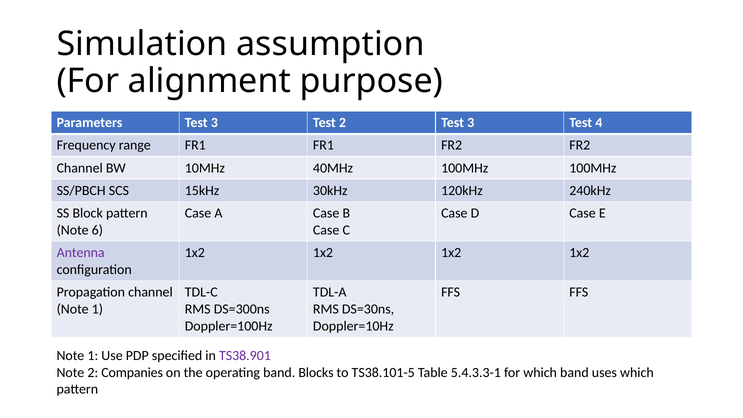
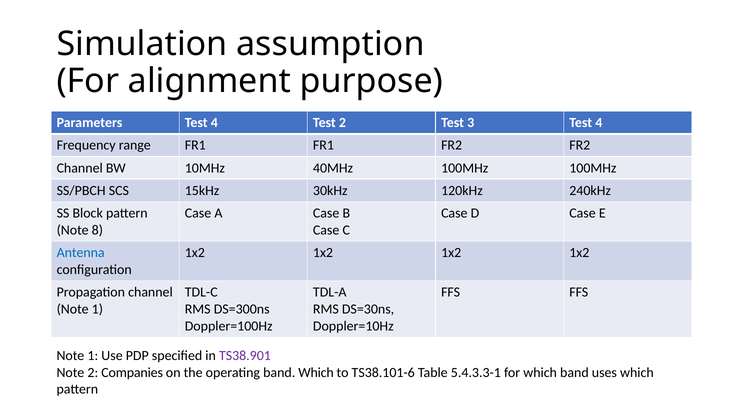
Parameters Test 3: 3 -> 4 (214, 123)
6: 6 -> 8 (97, 230)
Antenna colour: purple -> blue (81, 253)
band Blocks: Blocks -> Which (316, 372)
TS38.101-5: TS38.101-5 -> TS38.101-6 (383, 372)
